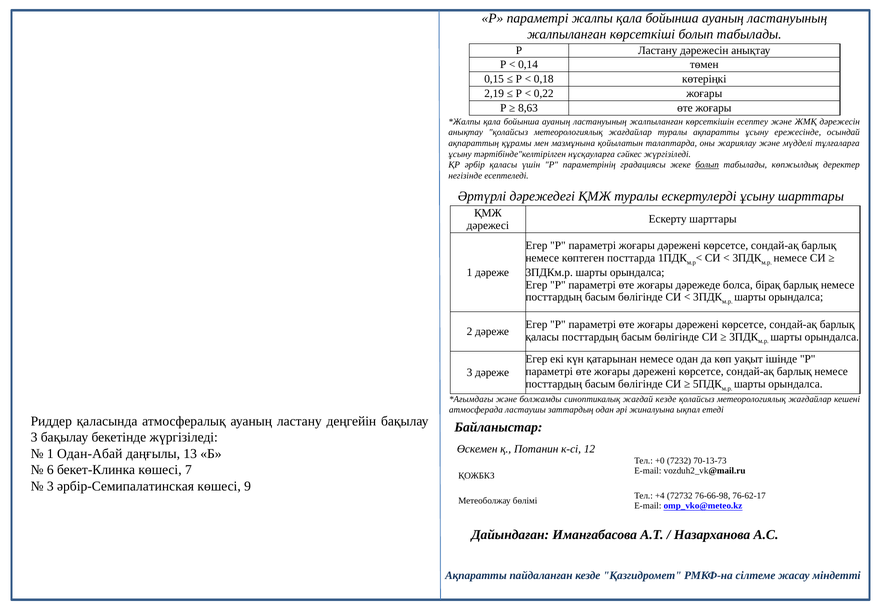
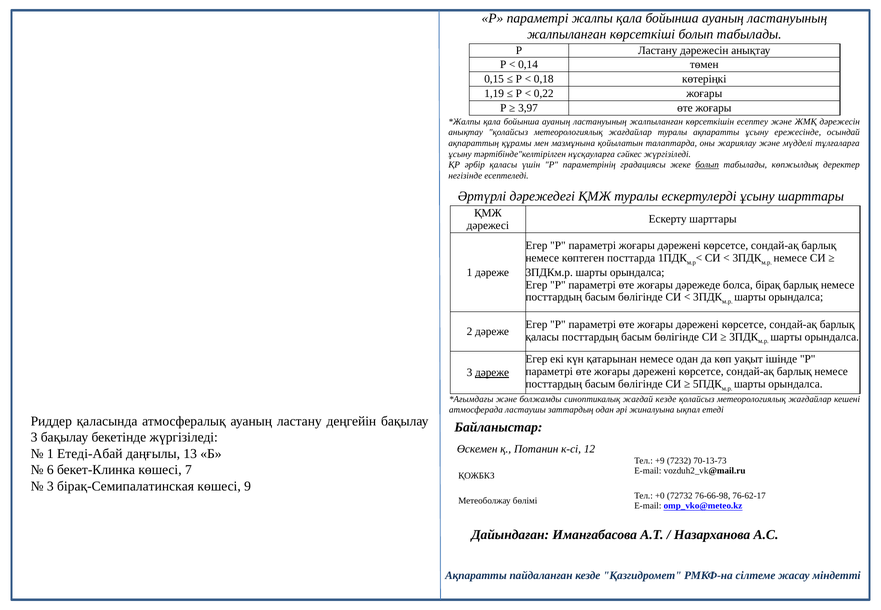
2,19: 2,19 -> 1,19 (494, 93)
8,63: 8,63 -> 3,97 (528, 108)
дәреже underline: none -> present (492, 373)
Одан-Абай: Одан-Абай -> Етеді-Абай (90, 454)
+0: +0 -> +9 (660, 461)
әрбір-Семипалатинская: әрбір-Семипалатинская -> бірақ-Семипалатинская (126, 486)
+4: +4 -> +0 (660, 496)
